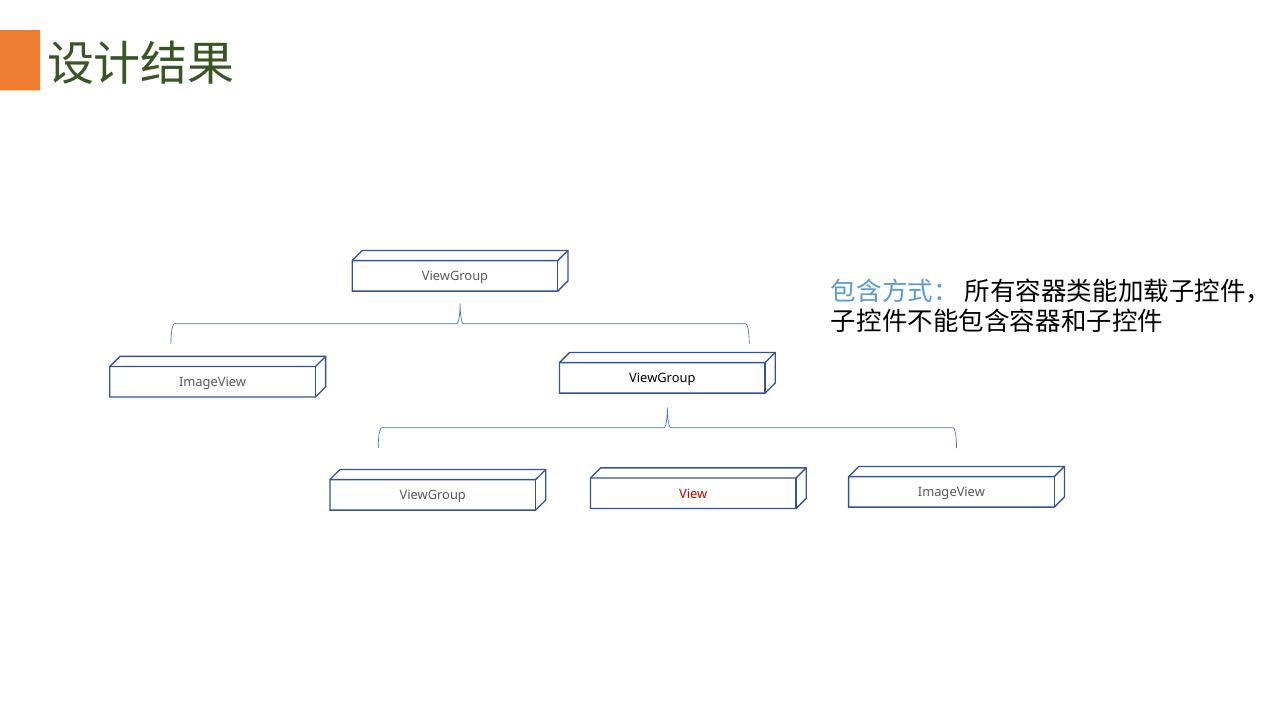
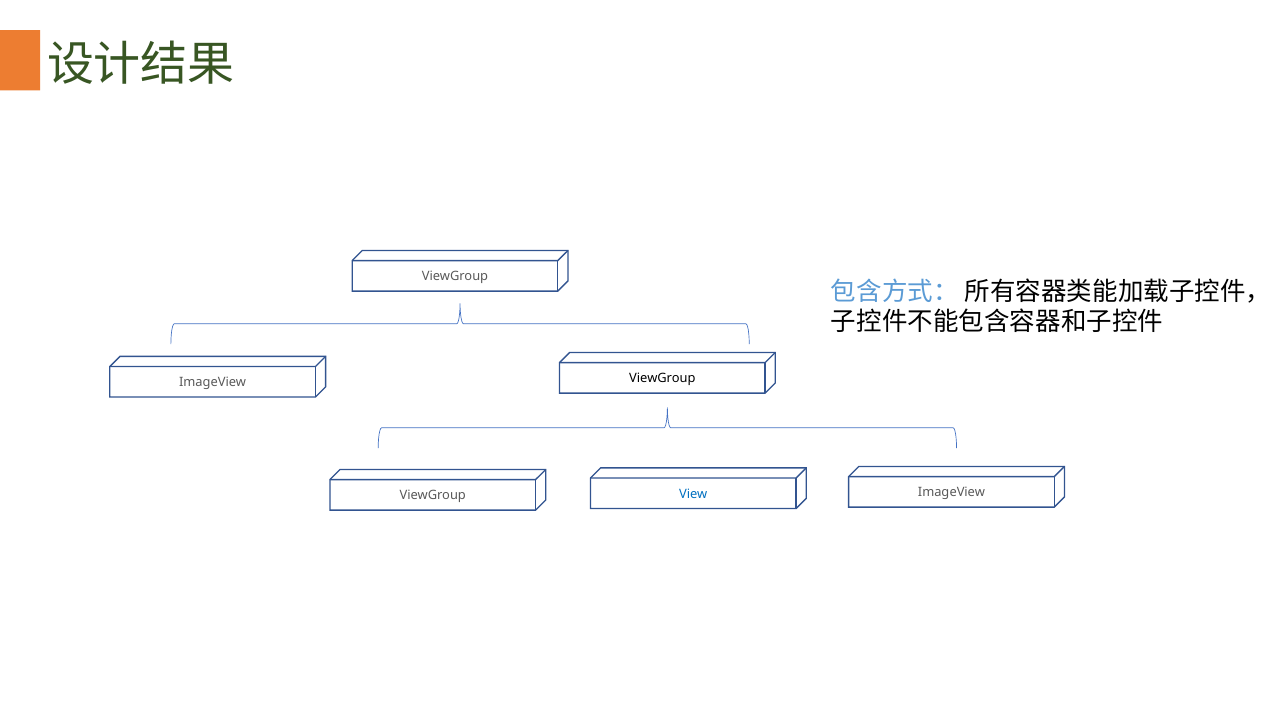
View colour: red -> blue (693, 494)
